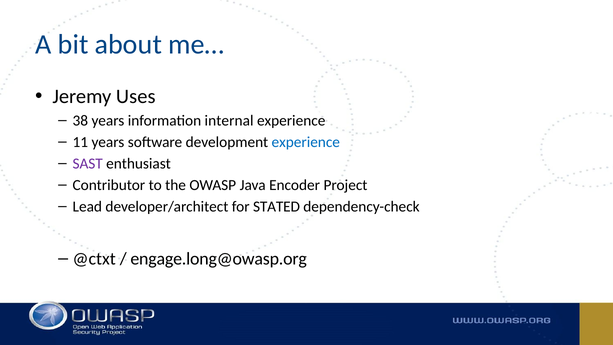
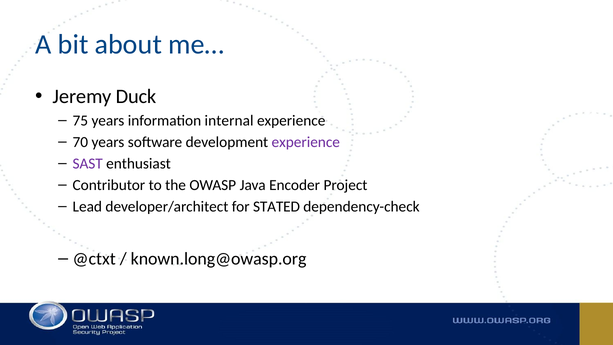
Uses: Uses -> Duck (136, 96)
38: 38 -> 75 (80, 121)
11: 11 -> 70 (80, 142)
experience colour: blue -> purple (306, 142)
engage.long@owasp.org: engage.long@owasp.org -> known.long@owasp.org (219, 259)
